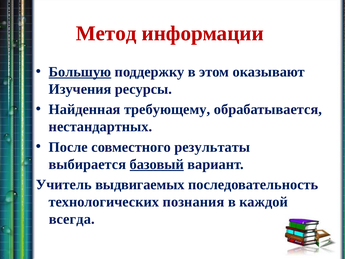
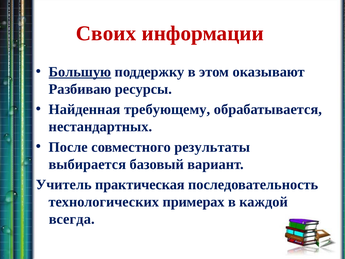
Метод: Метод -> Своих (106, 33)
Изучения: Изучения -> Разбиваю (80, 89)
базовый underline: present -> none (157, 164)
выдвигаемых: выдвигаемых -> практическая (140, 184)
познания: познания -> примерах (194, 202)
